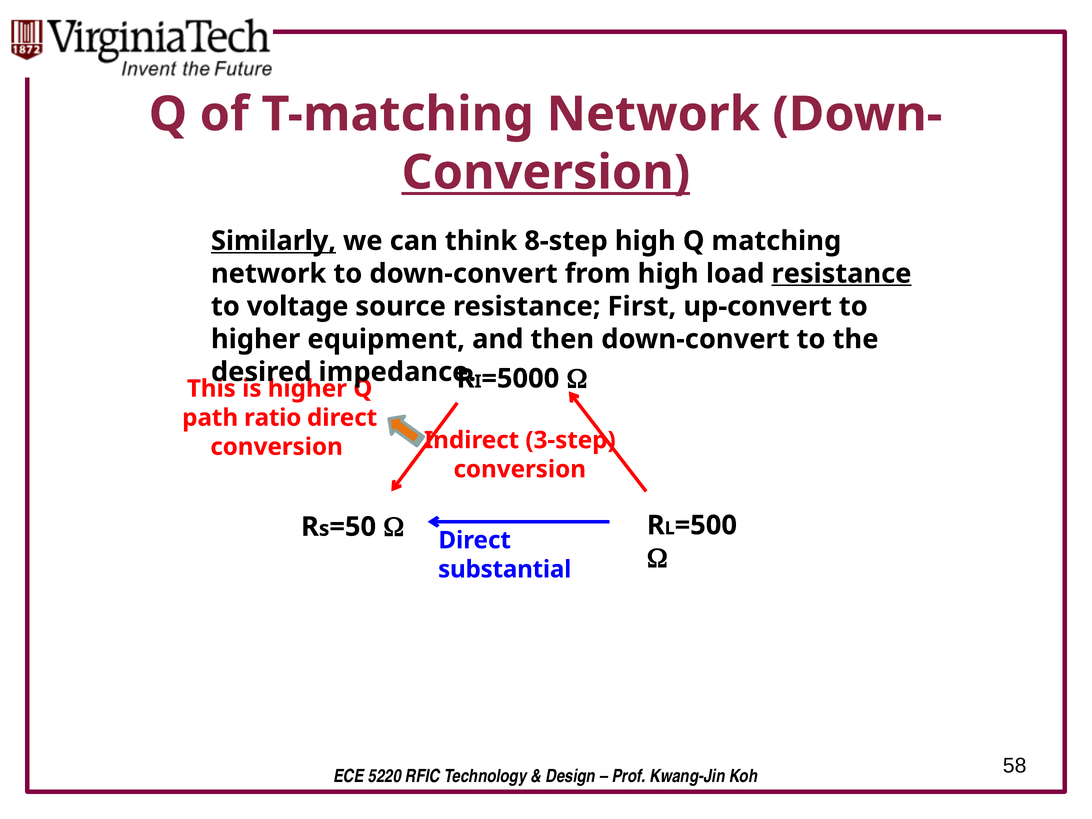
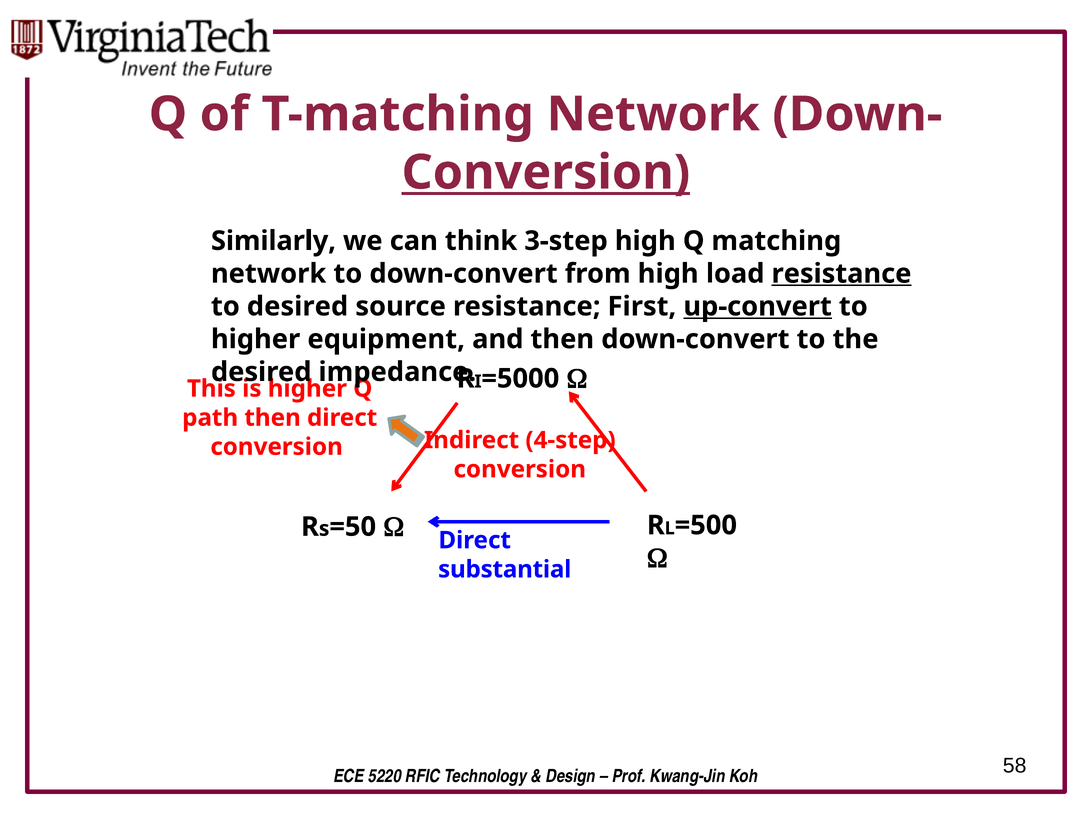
Similarly underline: present -> none (273, 241)
8-step: 8-step -> 3-step (566, 241)
to voltage: voltage -> desired (298, 306)
up-convert underline: none -> present (758, 306)
path ratio: ratio -> then (273, 418)
3-step: 3-step -> 4-step (571, 440)
